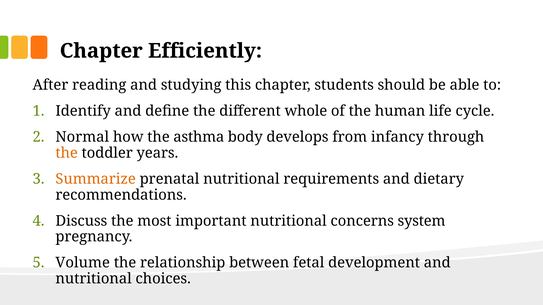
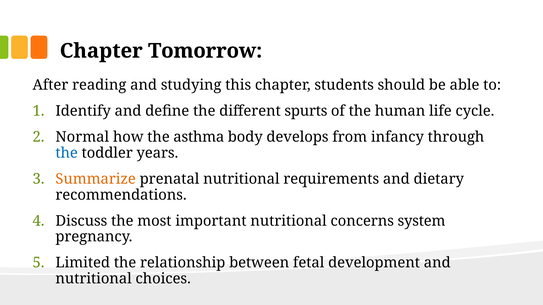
Efficiently: Efficiently -> Tomorrow (205, 51)
whole: whole -> spurts (306, 111)
the colour: orange -> blue (67, 153)
Volume: Volume -> Limited (83, 263)
